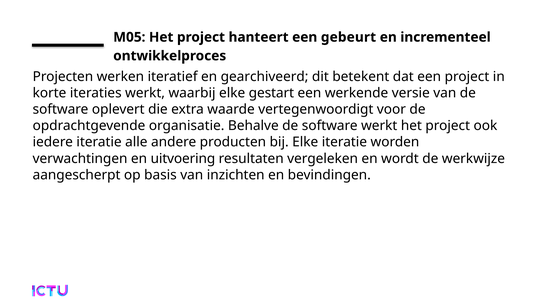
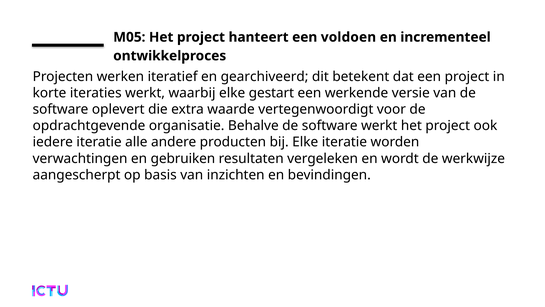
gebeurt: gebeurt -> voldoen (348, 37)
uitvoering: uitvoering -> gebruiken (183, 158)
